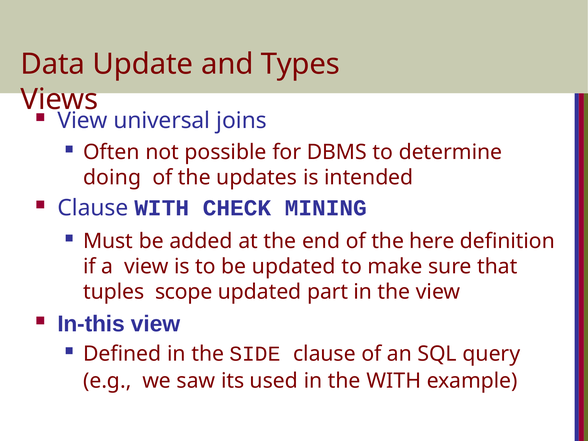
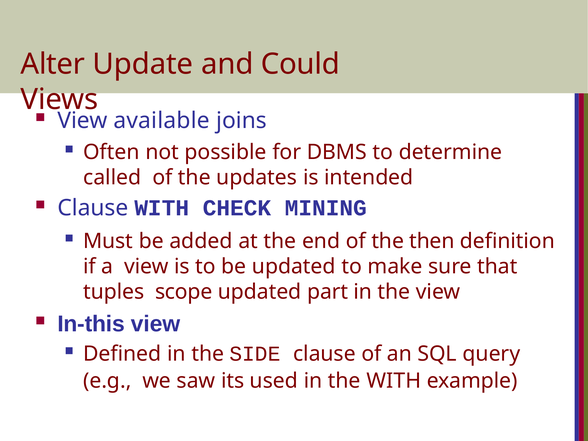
Data: Data -> Alter (53, 64)
Types: Types -> Could (300, 64)
universal: universal -> available (162, 120)
doing: doing -> called (112, 177)
here: here -> then (432, 241)
